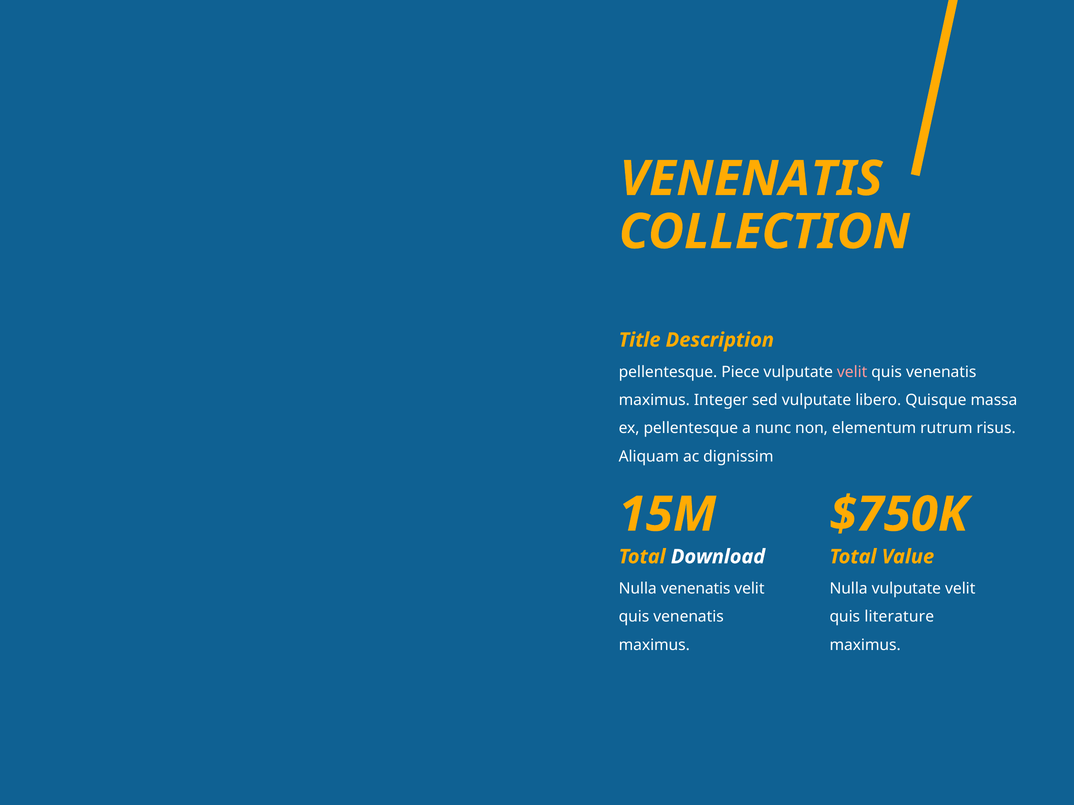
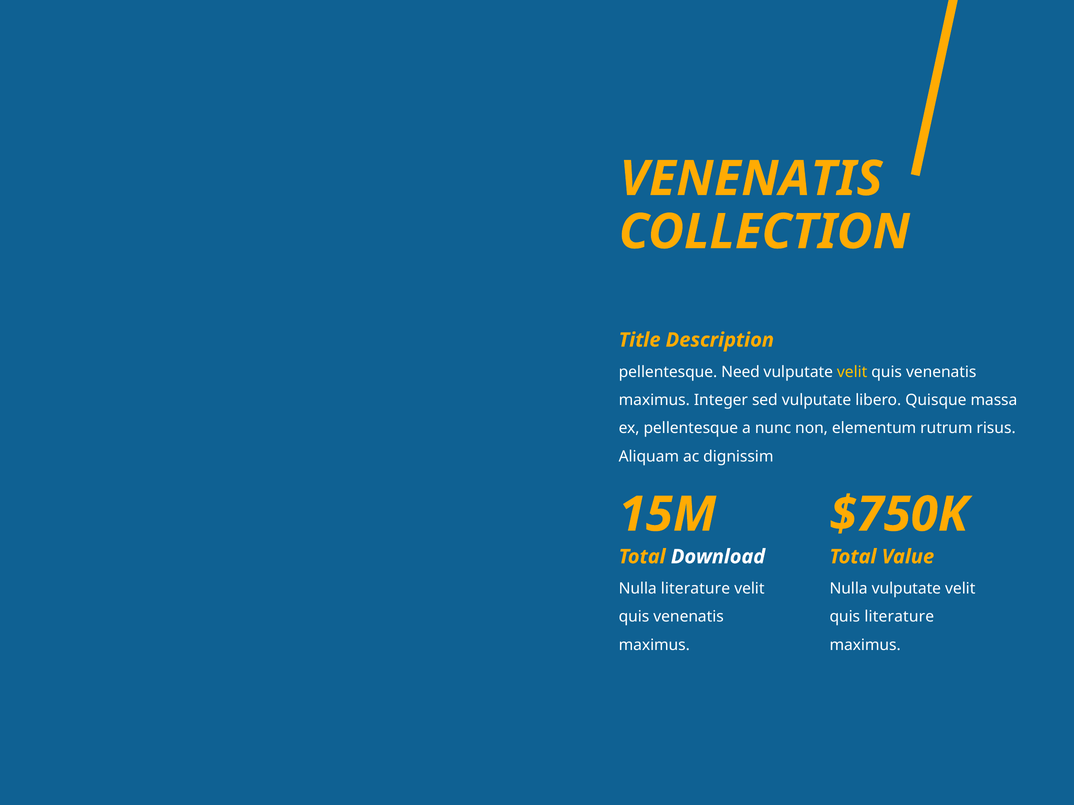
Piece: Piece -> Need (740, 372)
velit colour: pink -> yellow (852, 372)
Nulla venenatis: venenatis -> literature (695, 589)
